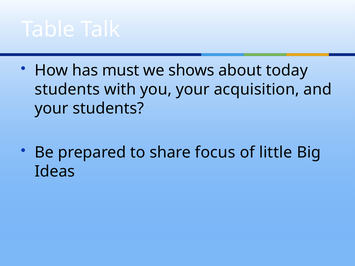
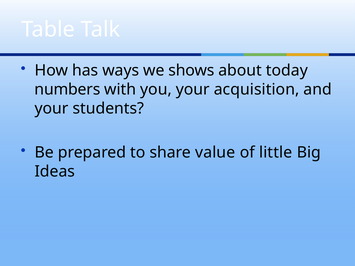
must: must -> ways (121, 71)
students: students -> numbers (67, 90)
focus: focus -> value (215, 153)
